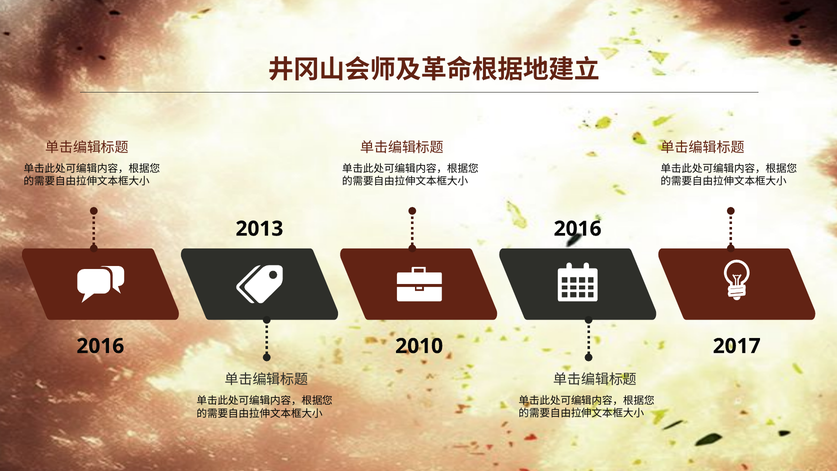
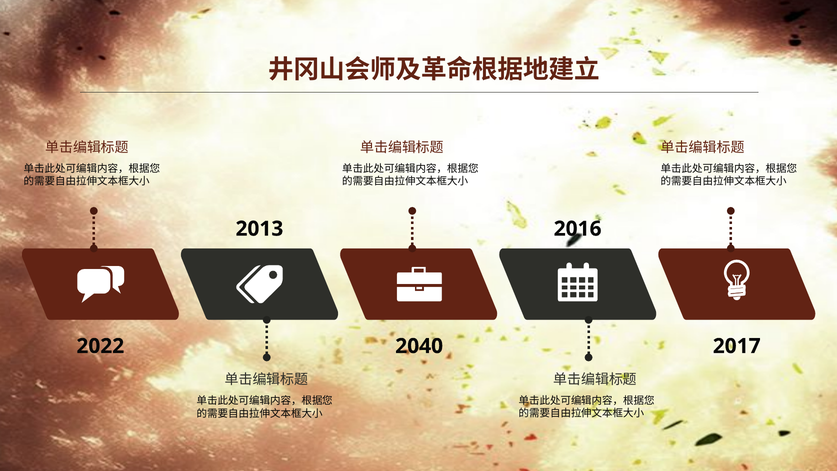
2016: 2016 -> 2022 (100, 346)
2010: 2010 -> 2040 (419, 346)
